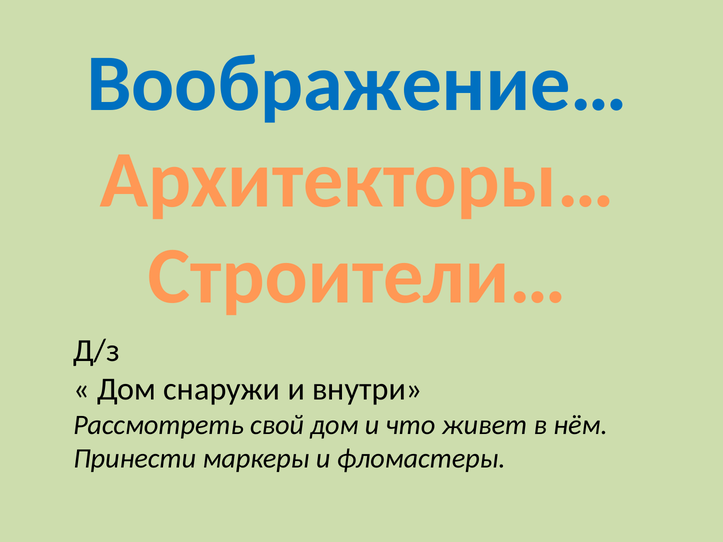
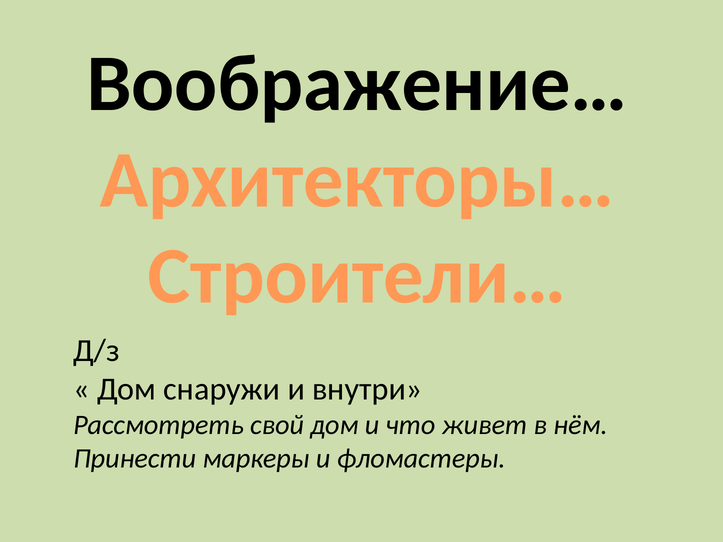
Воображение… colour: blue -> black (357, 84)
